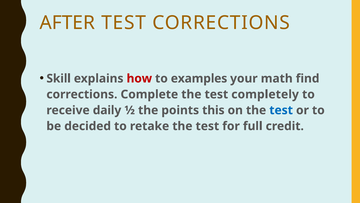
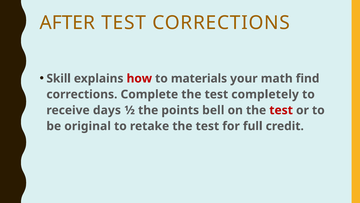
examples: examples -> materials (199, 78)
daily: daily -> days (107, 110)
this: this -> bell (213, 110)
test colour: blue -> red (281, 110)
decided: decided -> original (88, 126)
